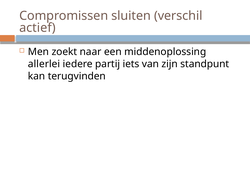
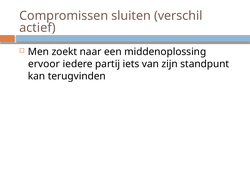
allerlei: allerlei -> ervoor (44, 64)
